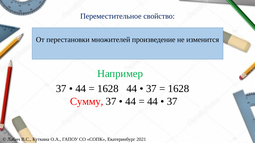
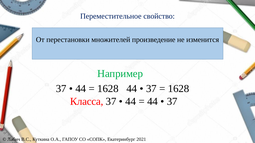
Сумму: Сумму -> Класса (87, 102)
